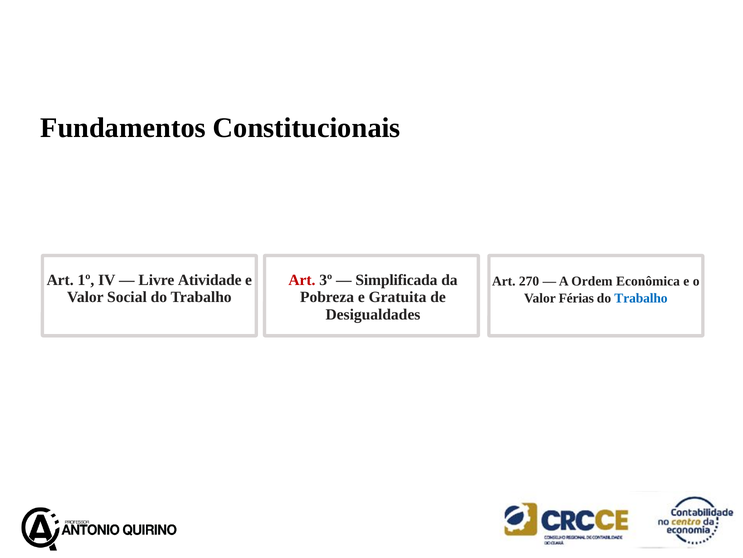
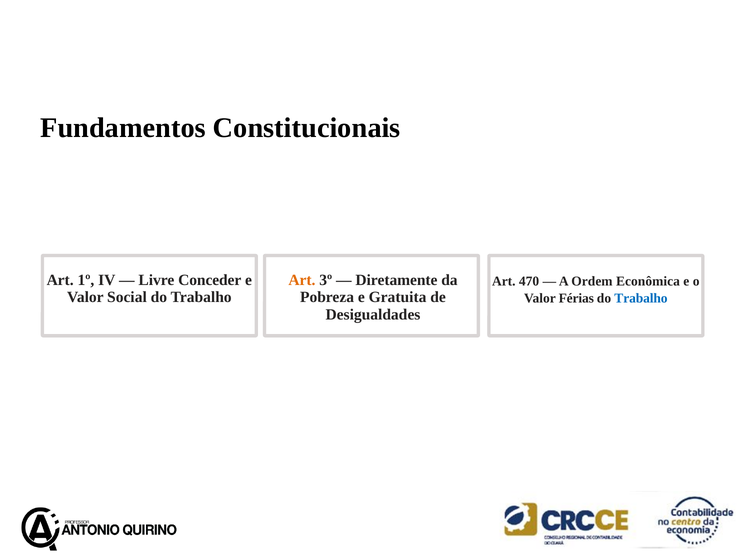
Atividade: Atividade -> Conceder (210, 280)
Art colour: red -> orange (302, 280)
Simplificada: Simplificada -> Diretamente (396, 280)
270: 270 -> 470 (529, 281)
